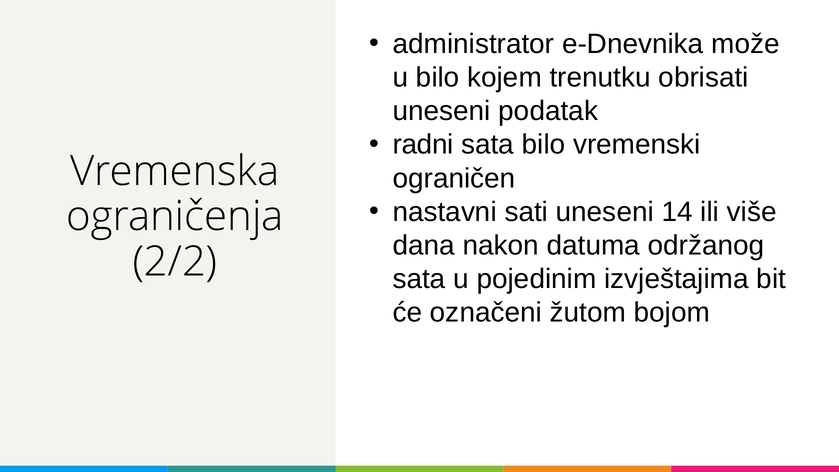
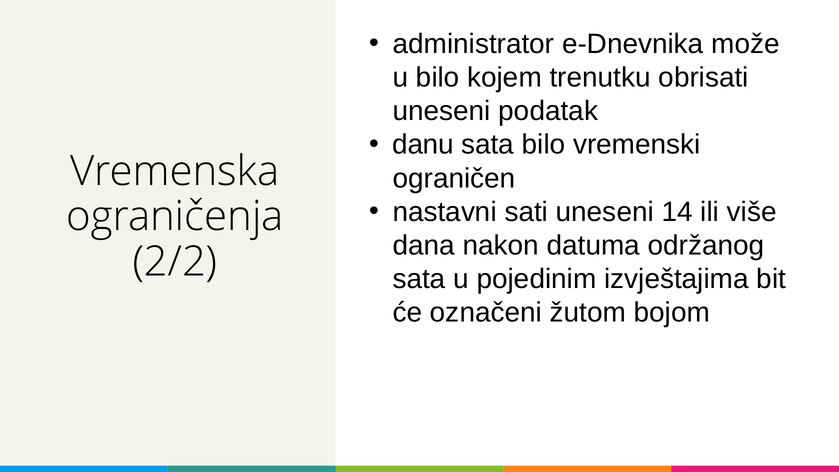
radni: radni -> danu (423, 145)
